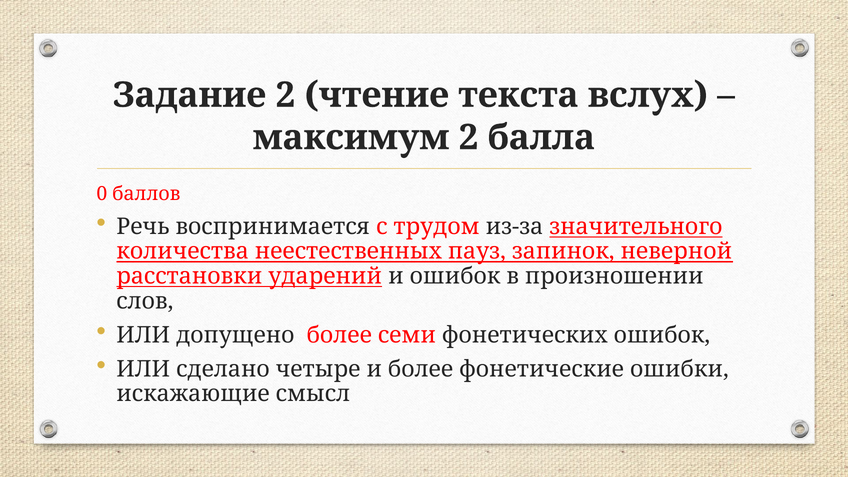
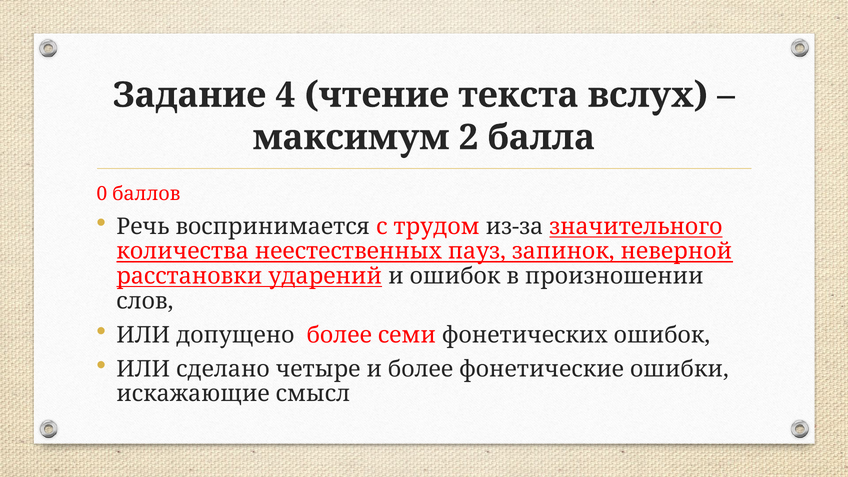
Задание 2: 2 -> 4 (285, 95)
